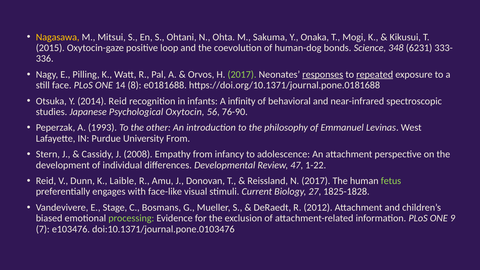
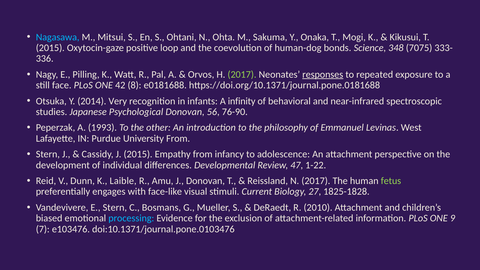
Nagasawa colour: yellow -> light blue (58, 37)
6231: 6231 -> 7075 (419, 48)
repeated underline: present -> none (375, 74)
14: 14 -> 42 (120, 85)
2014 Reid: Reid -> Very (118, 101)
Psychological Oxytocin: Oxytocin -> Donovan (185, 112)
J 2008: 2008 -> 2015 (138, 154)
E Stage: Stage -> Stern (115, 207)
2012: 2012 -> 2010 (318, 207)
processing colour: light green -> light blue (131, 218)
